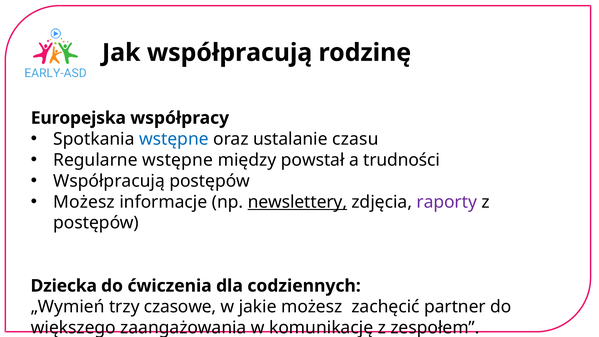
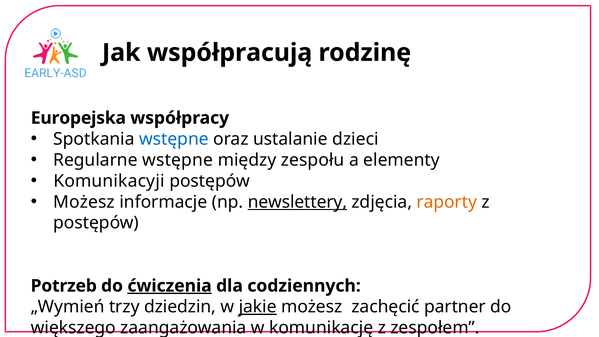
czasu: czasu -> dzieci (355, 139)
powstał: powstał -> zespołu (313, 160)
trudności: trudności -> elementy (402, 160)
Współpracują: Współpracują -> Komunikacyji (109, 181)
raporty colour: purple -> orange (447, 202)
Dziecka: Dziecka -> Potrzeb (64, 286)
ćwiczenia underline: none -> present (170, 286)
czasowe: czasowe -> dziedzin (180, 307)
jakie underline: none -> present (258, 307)
